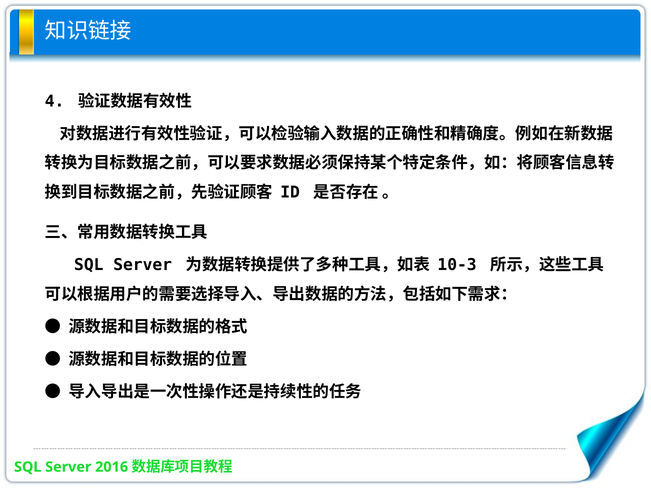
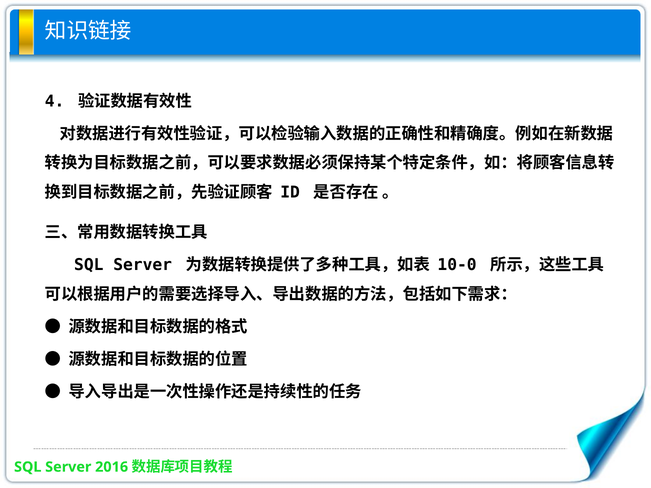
10-3: 10-3 -> 10-0 (457, 265)
